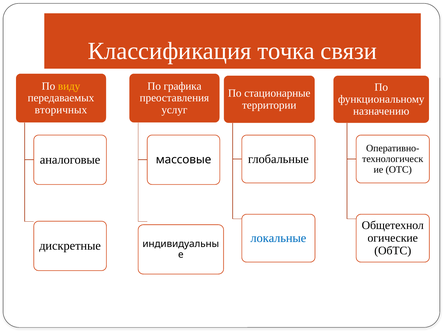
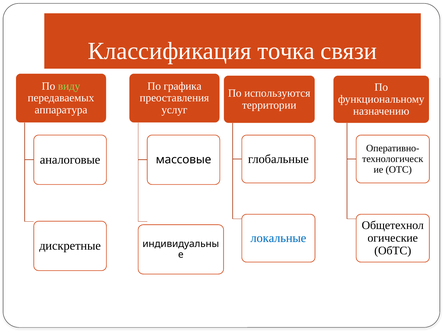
виду colour: yellow -> light green (69, 86)
стационарные: стационарные -> используются (277, 93)
вторичных: вторичных -> аппаратура (61, 110)
